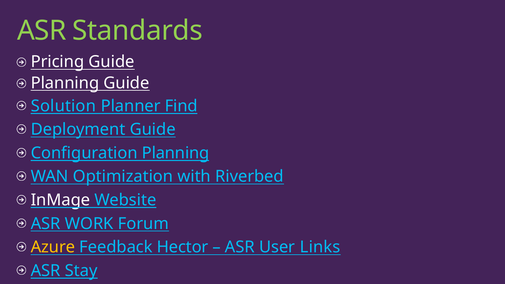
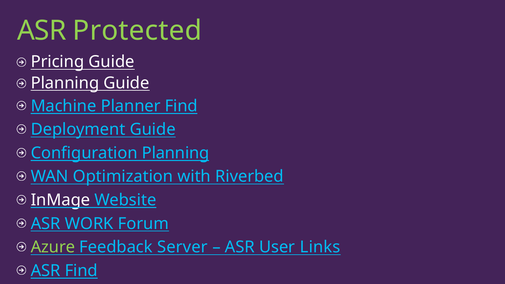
Standards: Standards -> Protected (137, 31)
Solution: Solution -> Machine (64, 106)
Azure colour: yellow -> light green (53, 247)
Hector: Hector -> Server (182, 247)
ASR Stay: Stay -> Find (81, 271)
